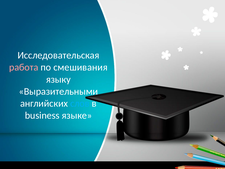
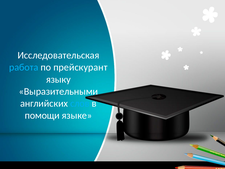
работа colour: pink -> light blue (24, 67)
смешивания: смешивания -> прейскурант (80, 67)
business: business -> помощи (42, 115)
